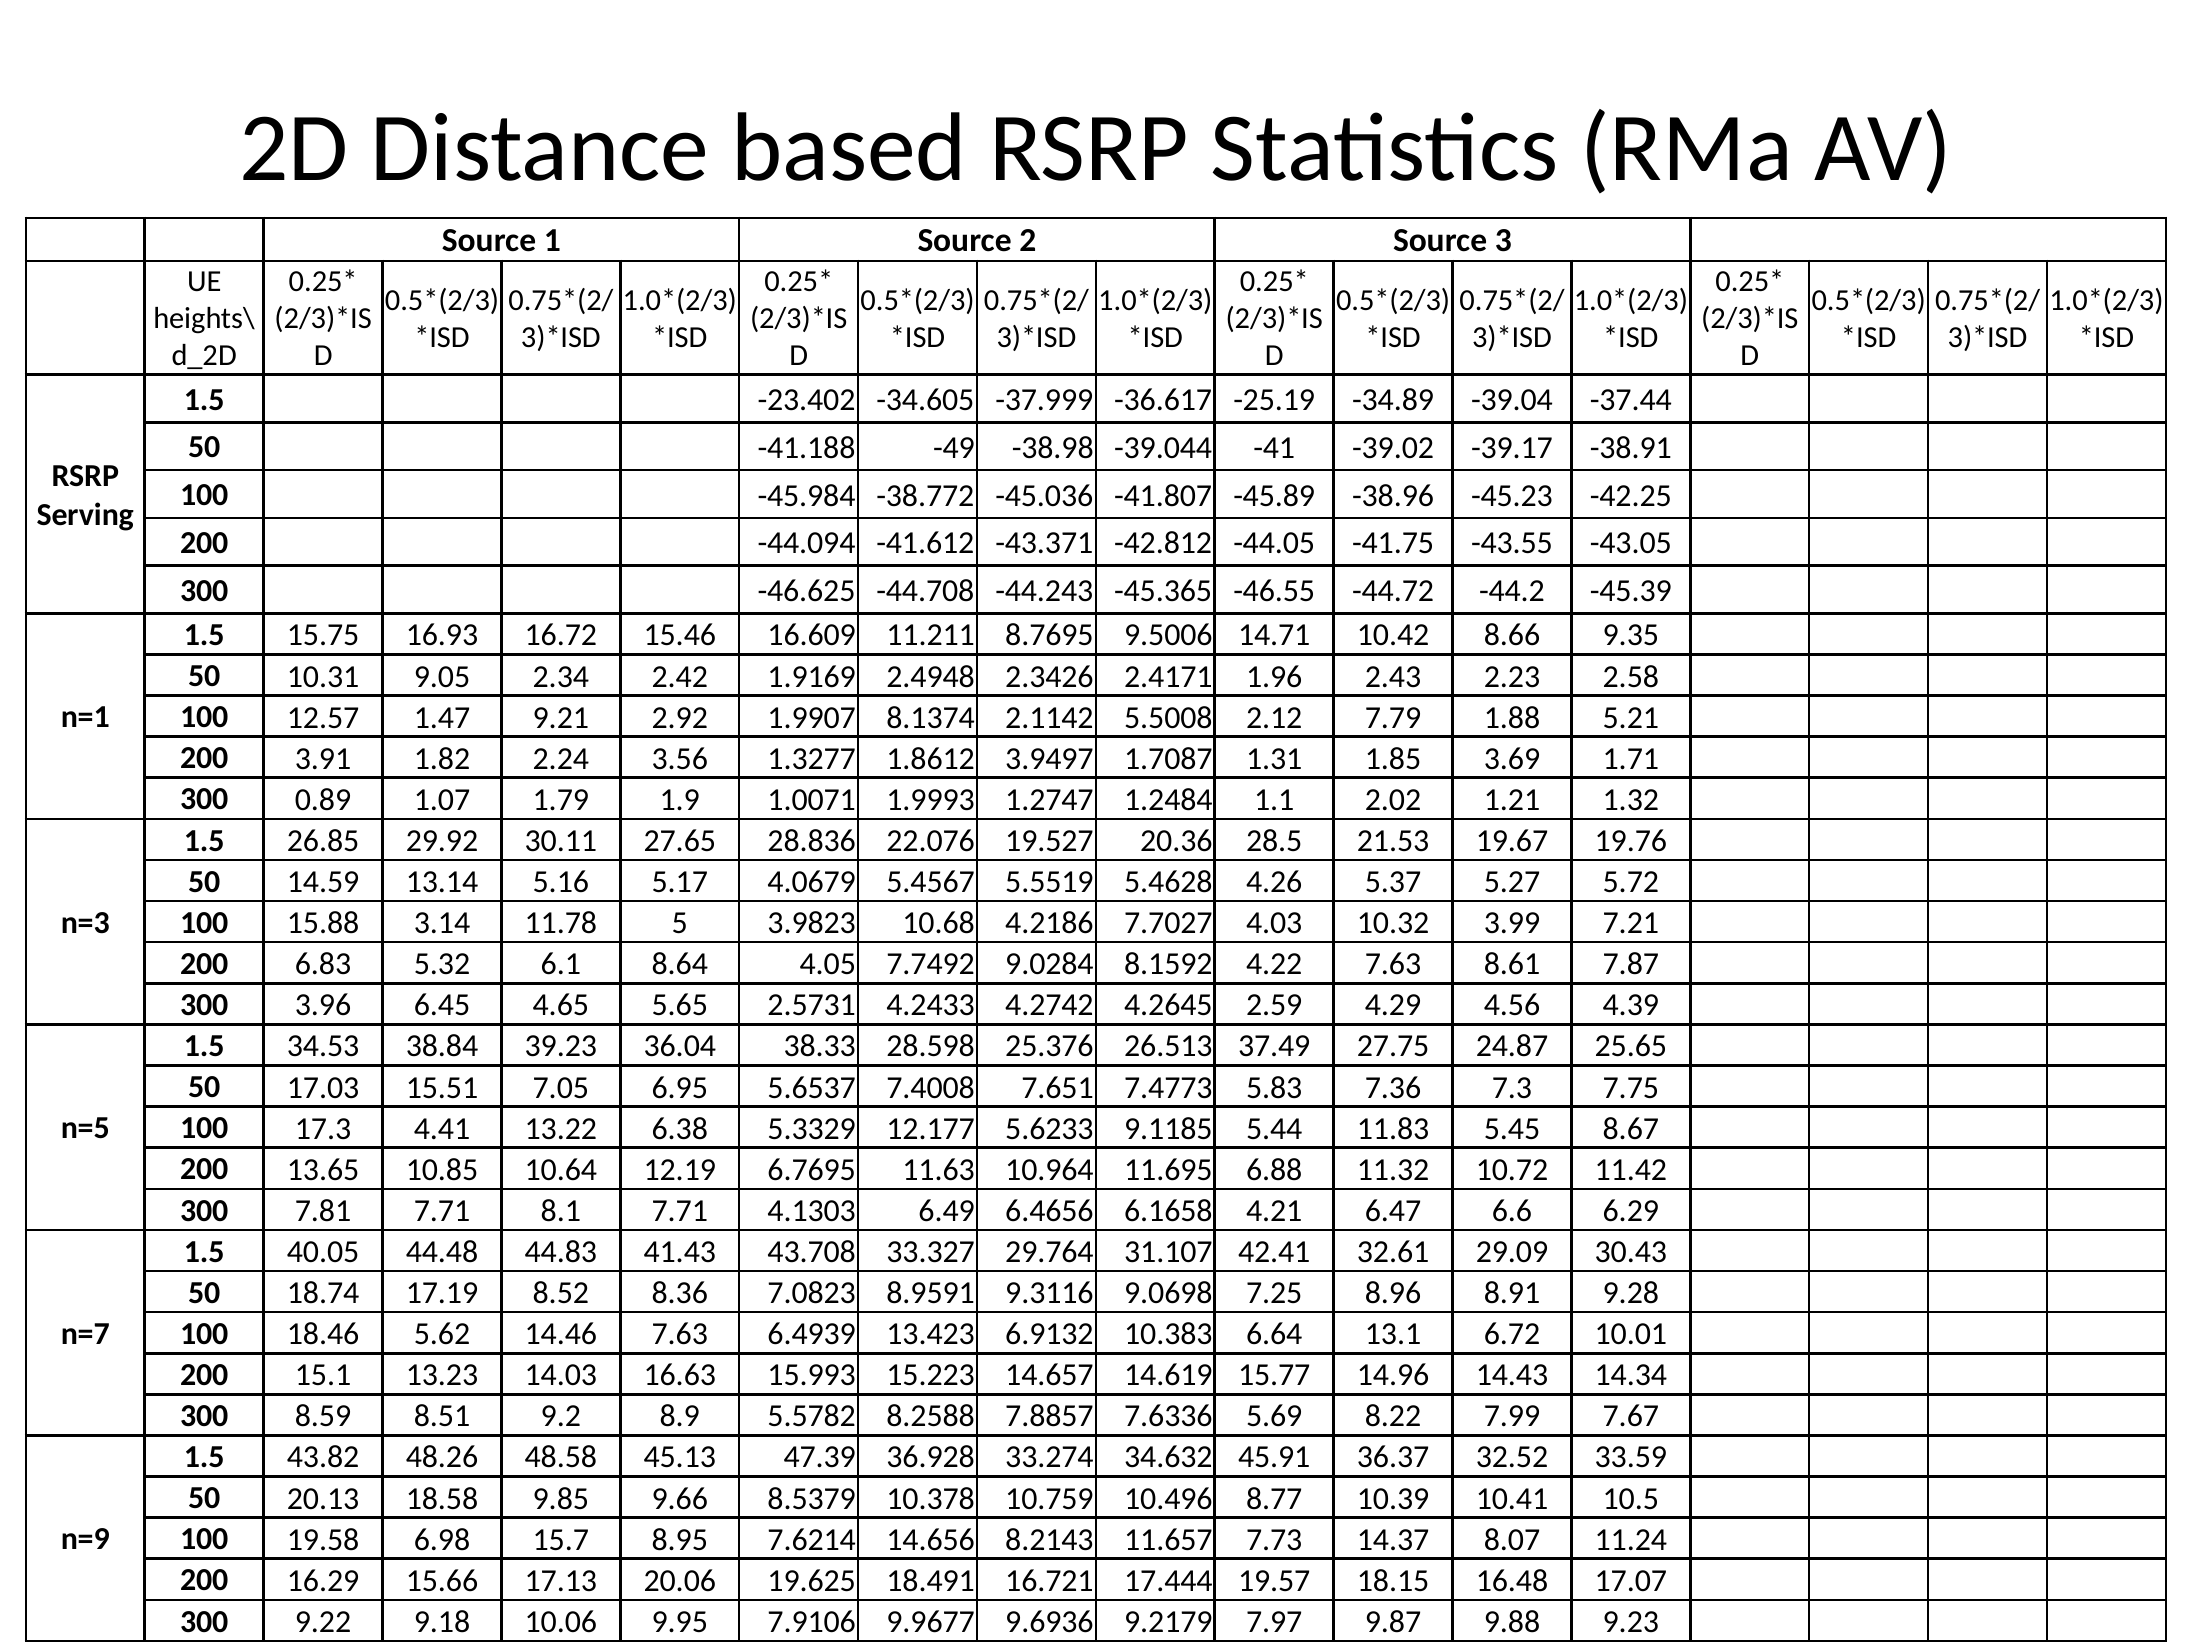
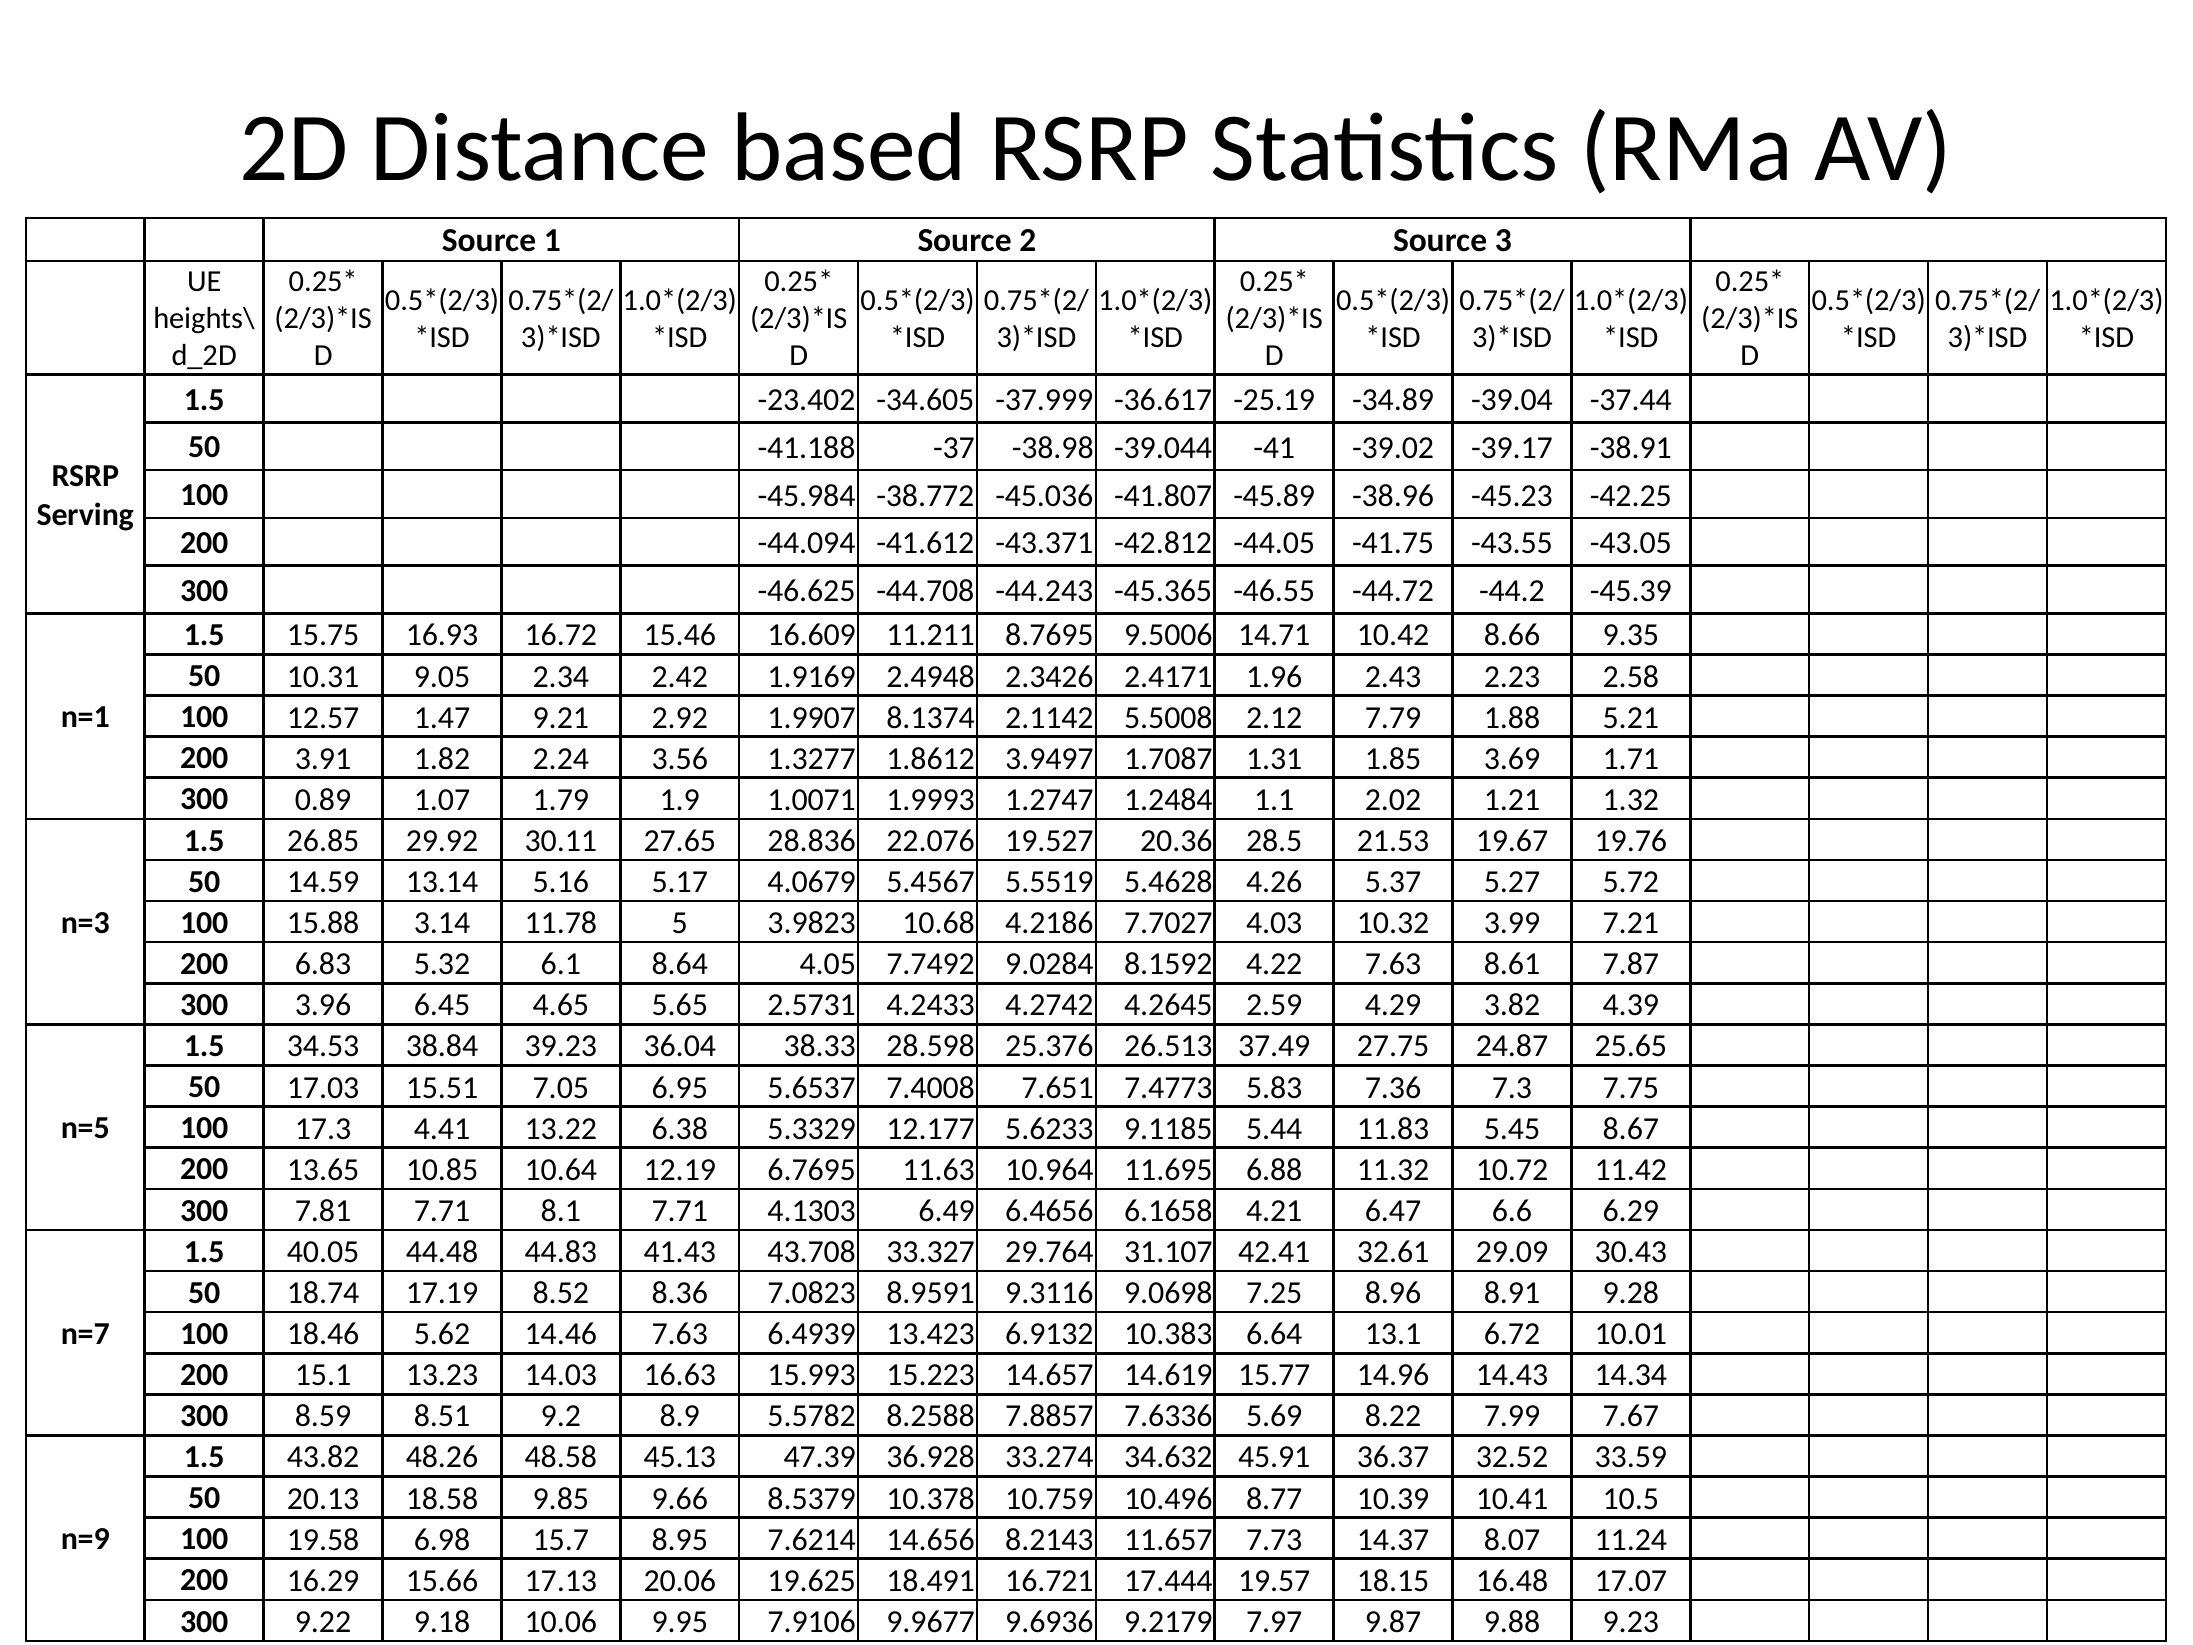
-49: -49 -> -37 (954, 448)
4.56: 4.56 -> 3.82 (1512, 1005)
